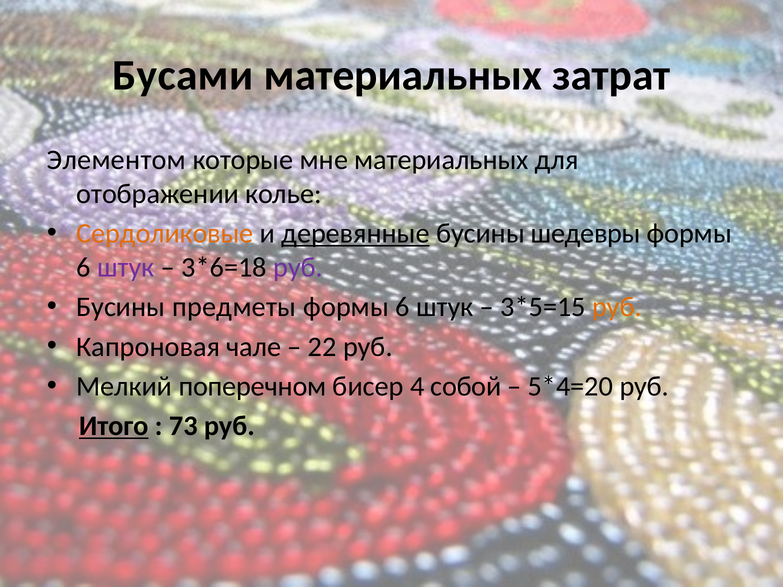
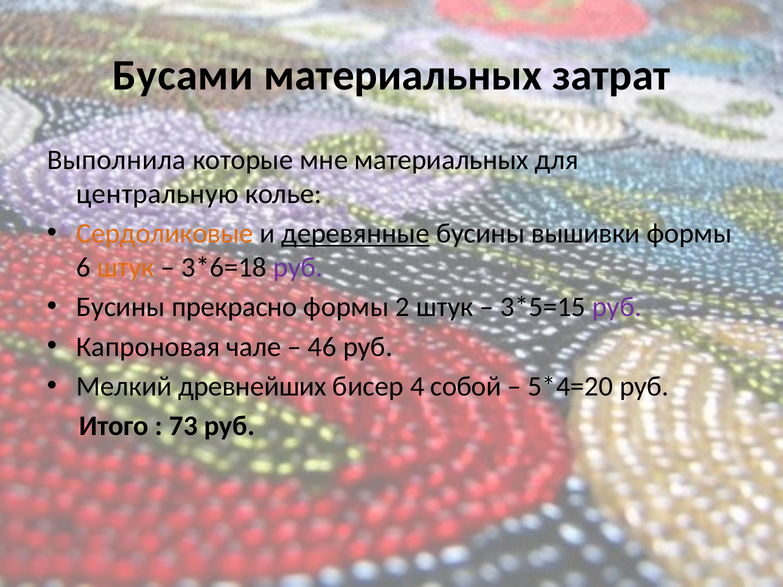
Элементом: Элементом -> Выполнила (116, 160)
отображении: отображении -> центральную (157, 194)
шедевры: шедевры -> вышивки (586, 234)
штук colour: purple -> orange (126, 268)
предметы: предметы -> прекрасно (234, 307)
6: 6 -> 2 (402, 307)
руб colour: orange -> purple (617, 307)
22: 22 -> 46 (322, 347)
поперечном: поперечном -> древнейших (252, 387)
Итого underline: present -> none (114, 426)
